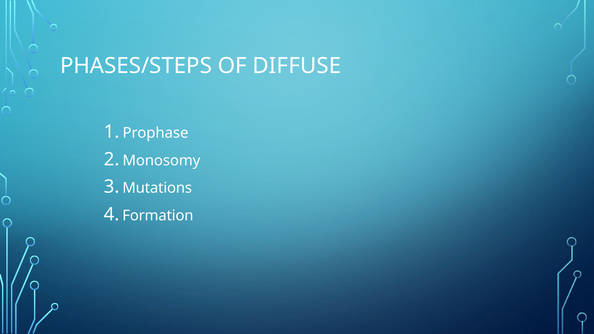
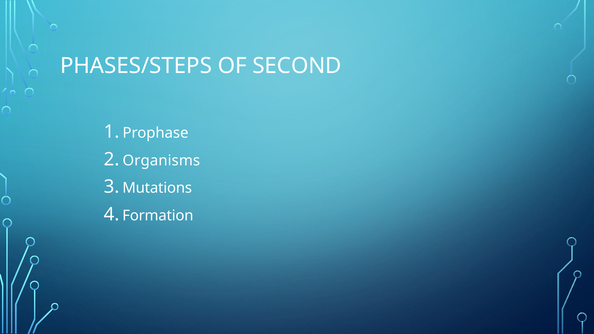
DIFFUSE: DIFFUSE -> SECOND (297, 66)
Monosomy: Monosomy -> Organisms (161, 160)
